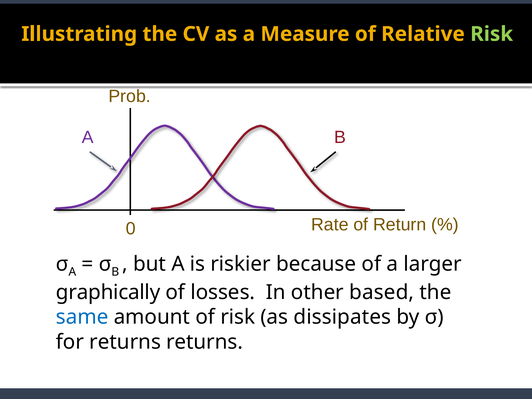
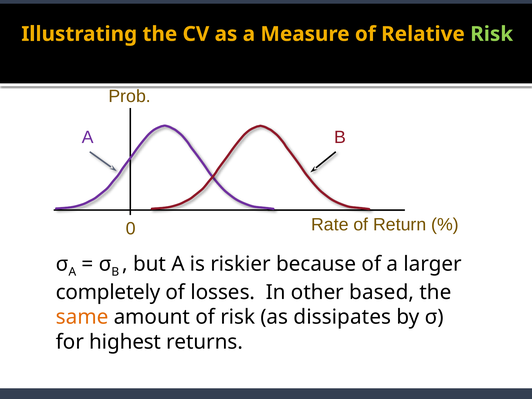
graphically: graphically -> completely (108, 292)
same colour: blue -> orange (82, 317)
for returns: returns -> highest (125, 342)
